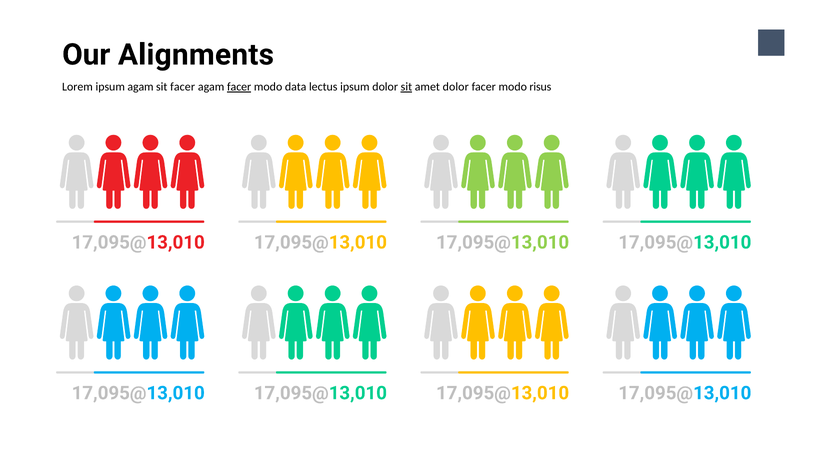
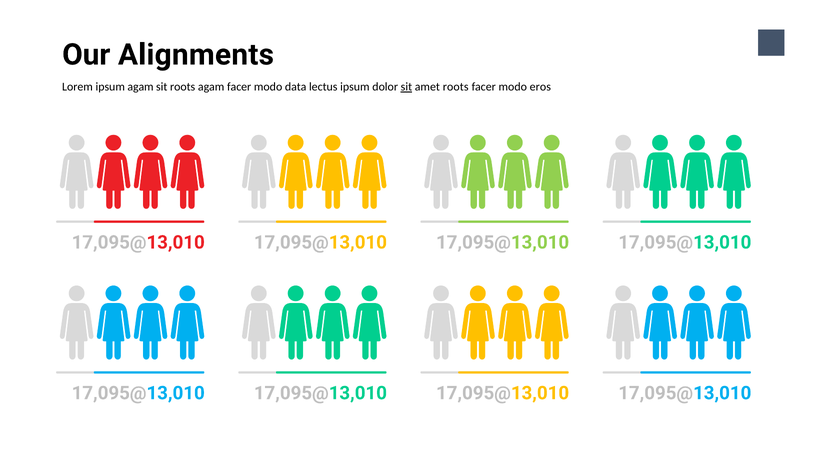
sit facer: facer -> roots (183, 87)
facer underline: present -> none (239, 87)
amet dolor: dolor -> roots (456, 87)
risus: risus -> eros (540, 87)
